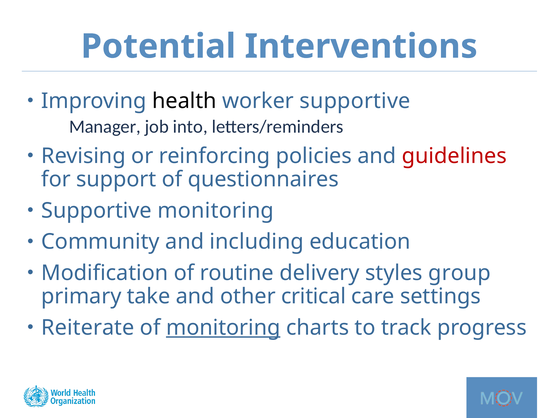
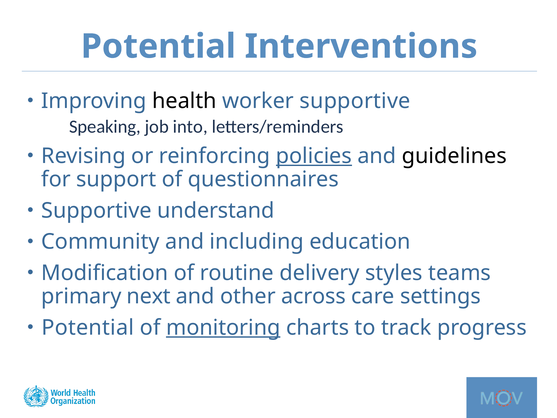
Manager: Manager -> Speaking (105, 127)
policies underline: none -> present (314, 156)
guidelines colour: red -> black (454, 156)
Supportive monitoring: monitoring -> understand (216, 211)
group: group -> teams (460, 273)
take: take -> next (149, 296)
critical: critical -> across (314, 296)
Reiterate: Reiterate -> Potential (88, 327)
